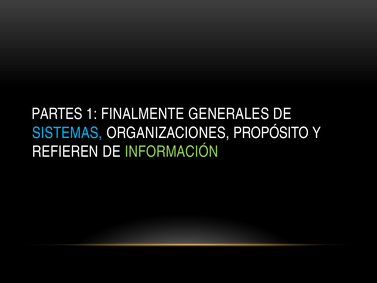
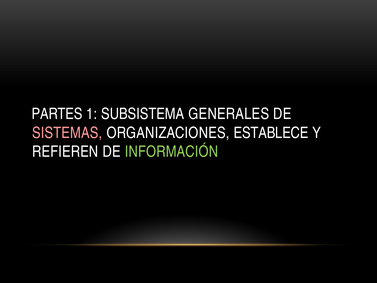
FINALMENTE: FINALMENTE -> SUBSISTEMA (143, 114)
SISTEMAS colour: light blue -> pink (67, 133)
PROPÓSITO: PROPÓSITO -> ESTABLECE (271, 133)
